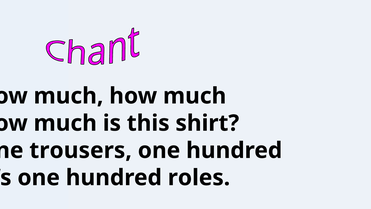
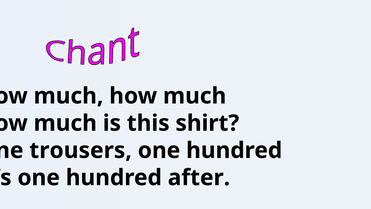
roles: roles -> after (199, 177)
